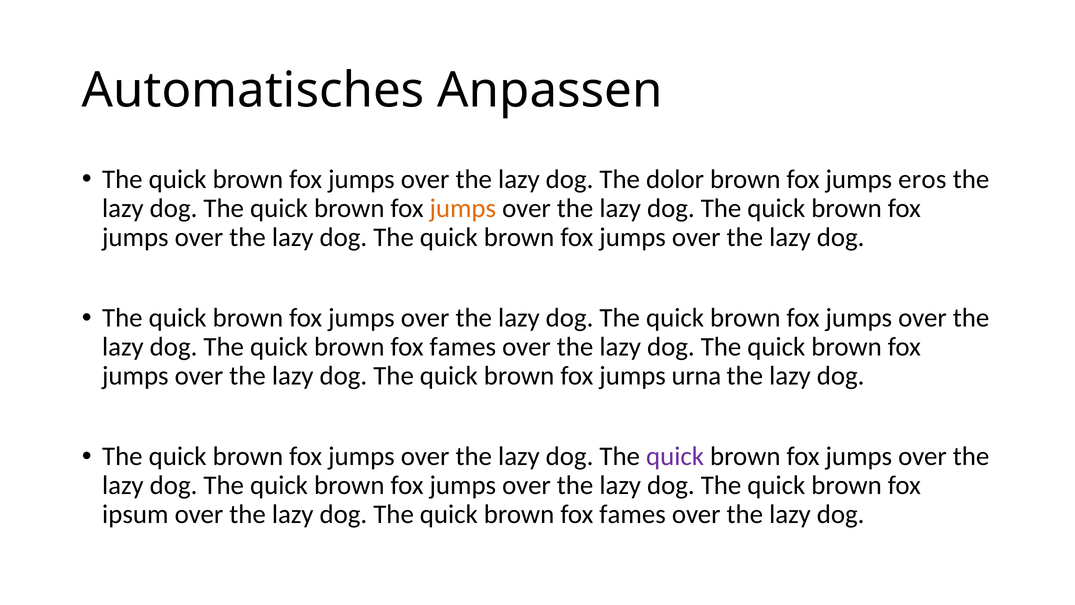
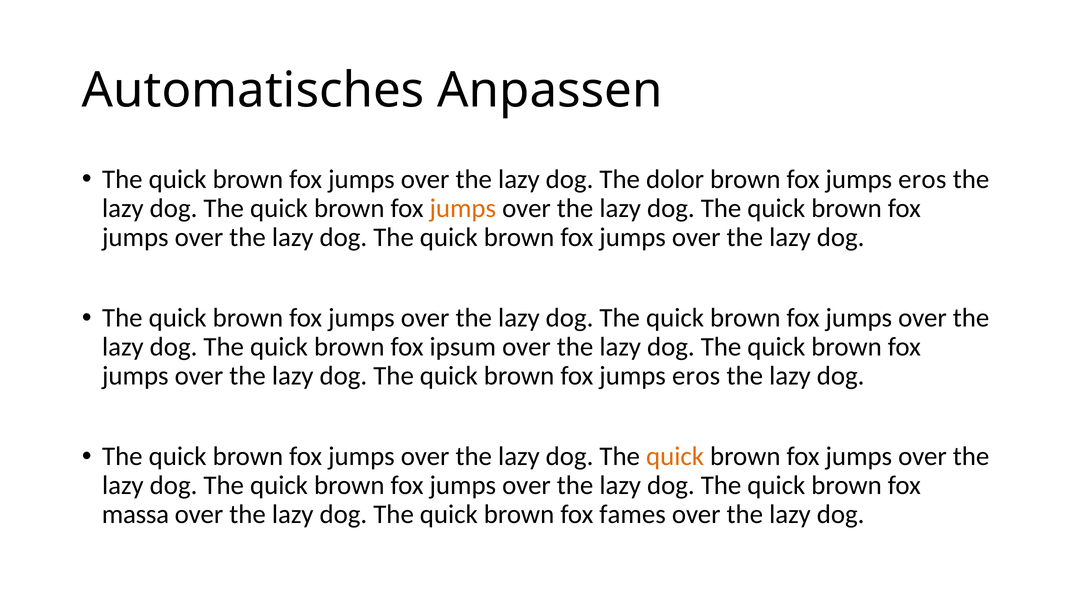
fames: fames -> ipsum (463, 347)
urna: urna -> eros (696, 376)
quick colour: purple -> orange (675, 456)
ipsum: ipsum -> massa (135, 514)
